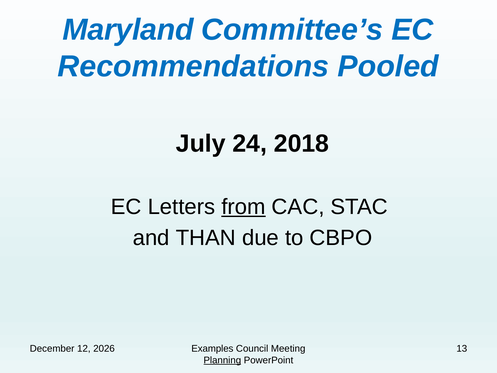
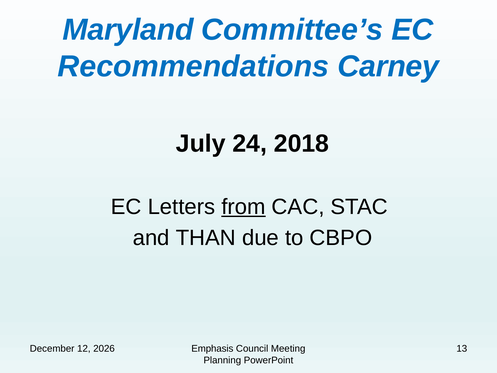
Pooled: Pooled -> Carney (388, 66)
Examples: Examples -> Emphasis (212, 348)
Planning underline: present -> none (222, 360)
